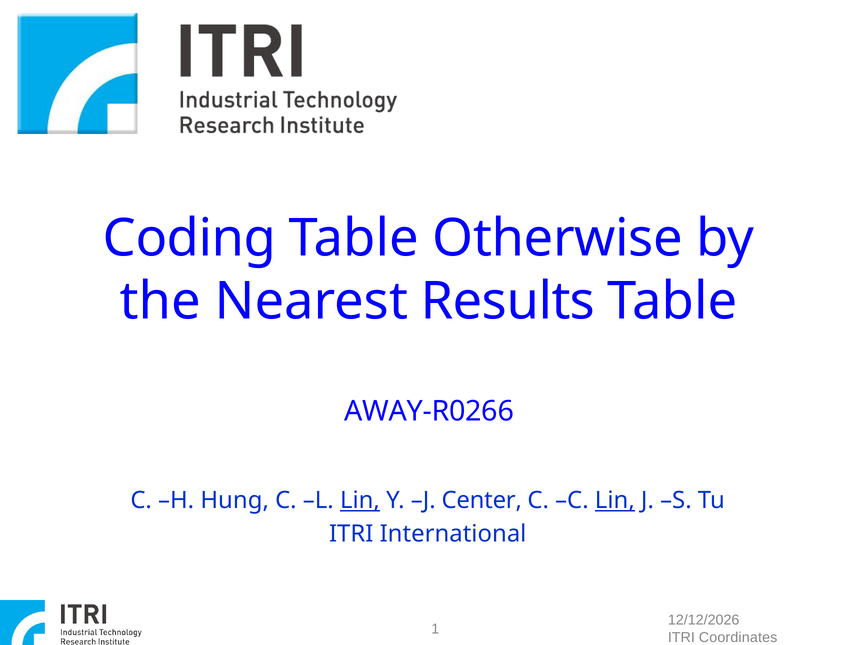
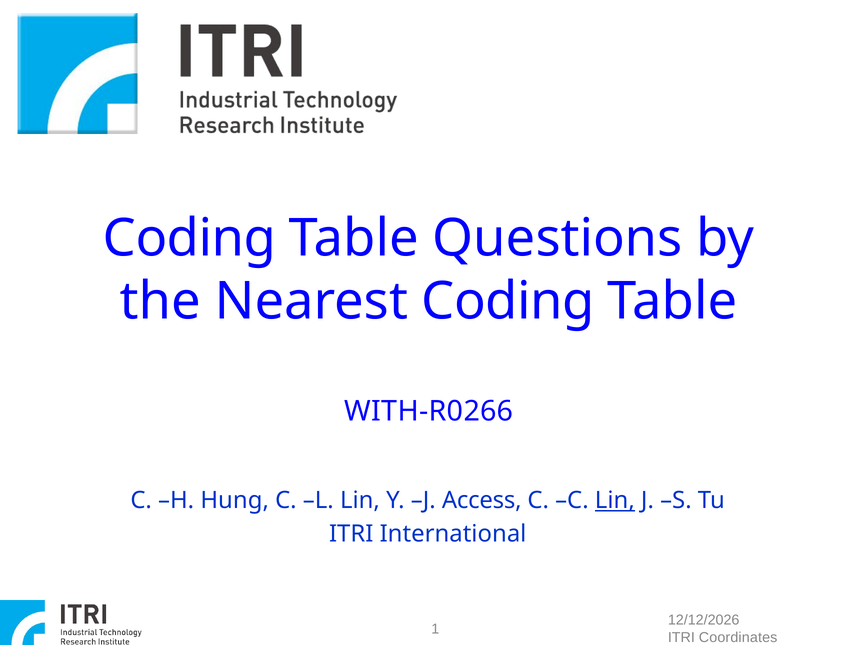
Otherwise: Otherwise -> Questions (557, 238)
Nearest Results: Results -> Coding (508, 301)
AWAY-R0266: AWAY-R0266 -> WITH-R0266 (429, 411)
Lin underline: present -> none (360, 500)
Center: Center -> Access (482, 500)
